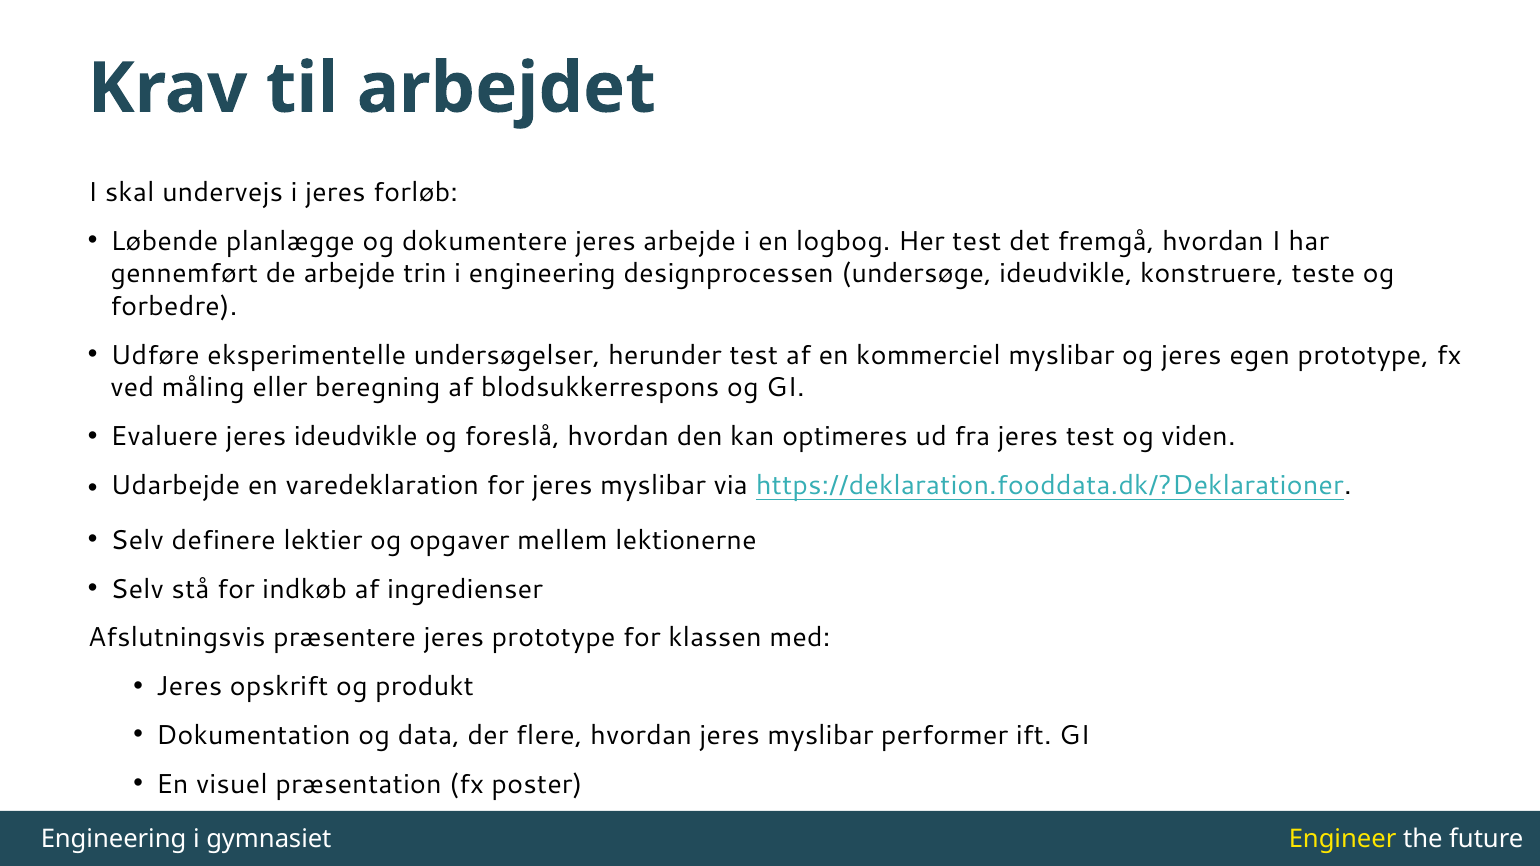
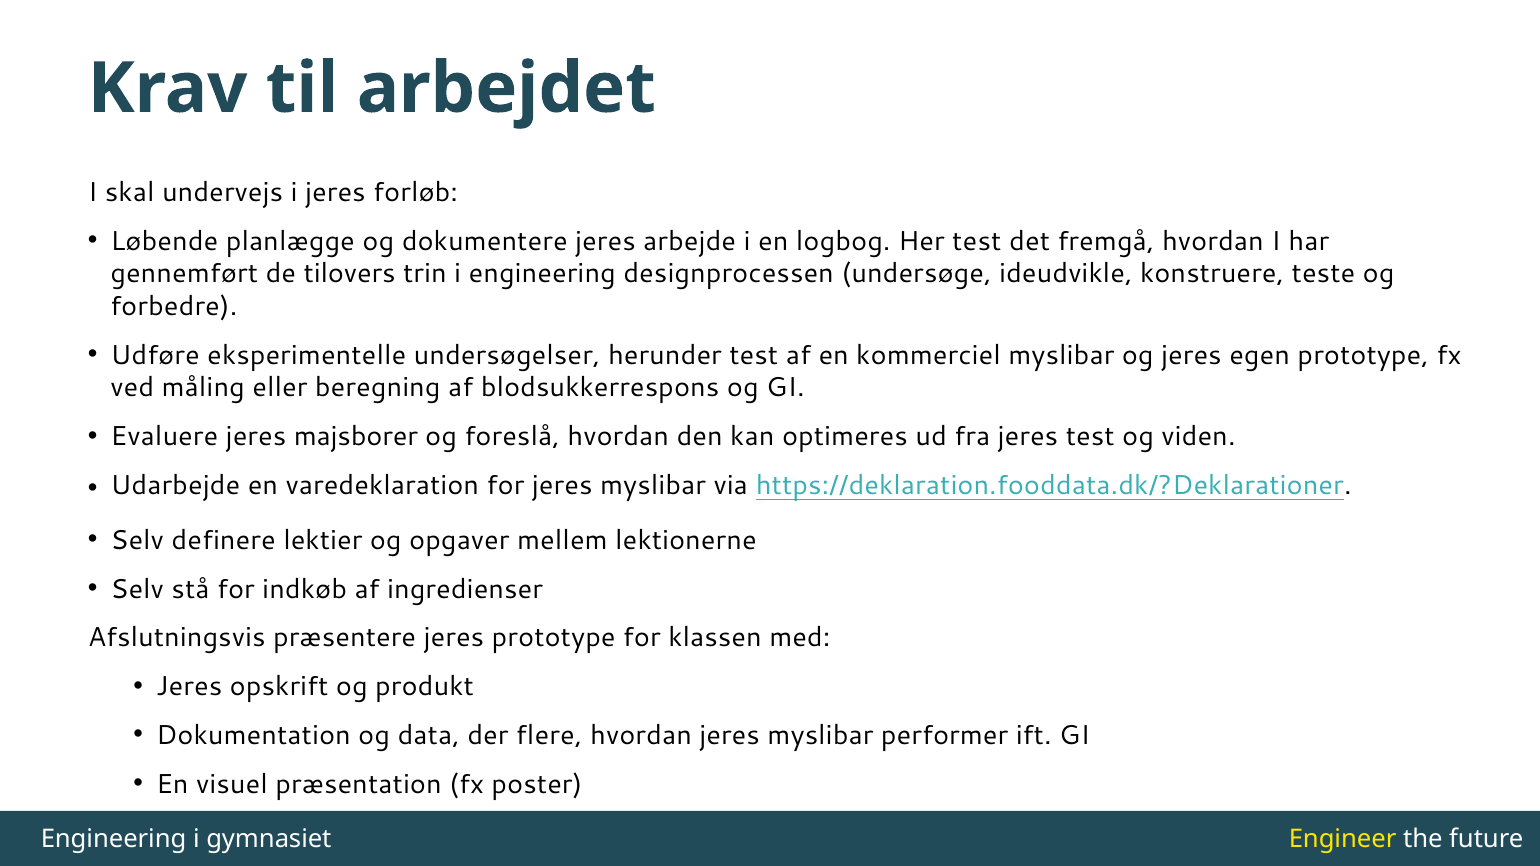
de arbejde: arbejde -> tilovers (350, 274)
jeres ideudvikle: ideudvikle -> majsborer (356, 437)
